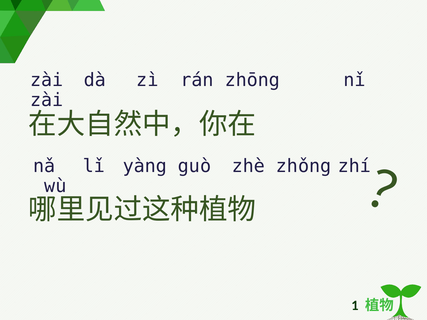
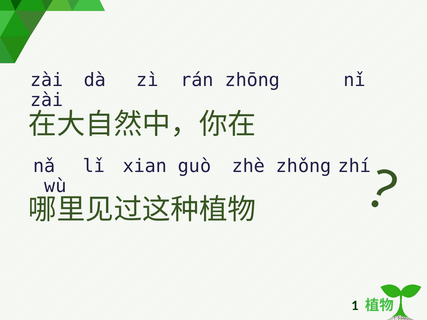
yàng: yàng -> xian (145, 166)
